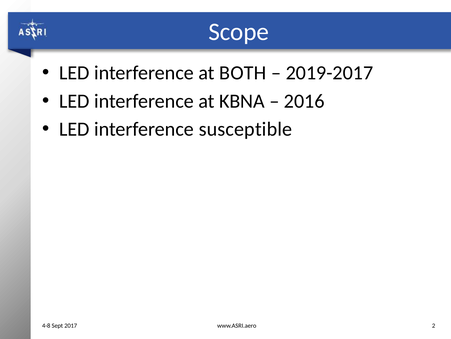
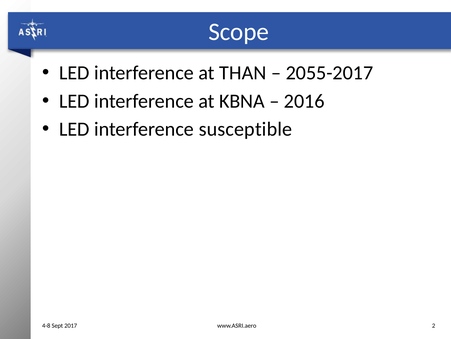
BOTH: BOTH -> THAN (243, 73)
2019-2017: 2019-2017 -> 2055-2017 (330, 73)
